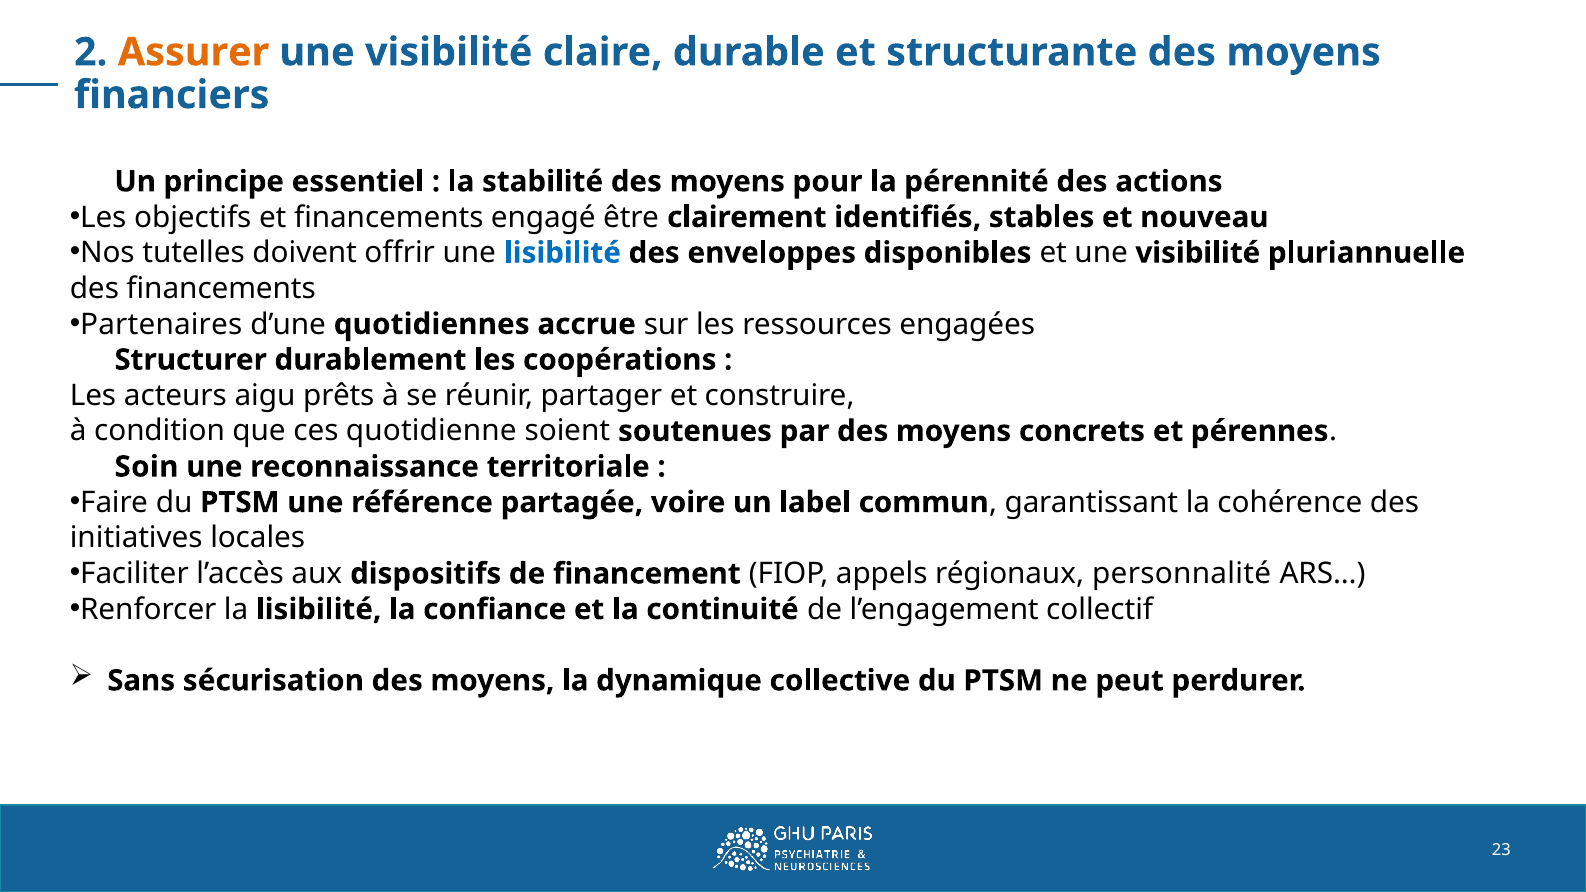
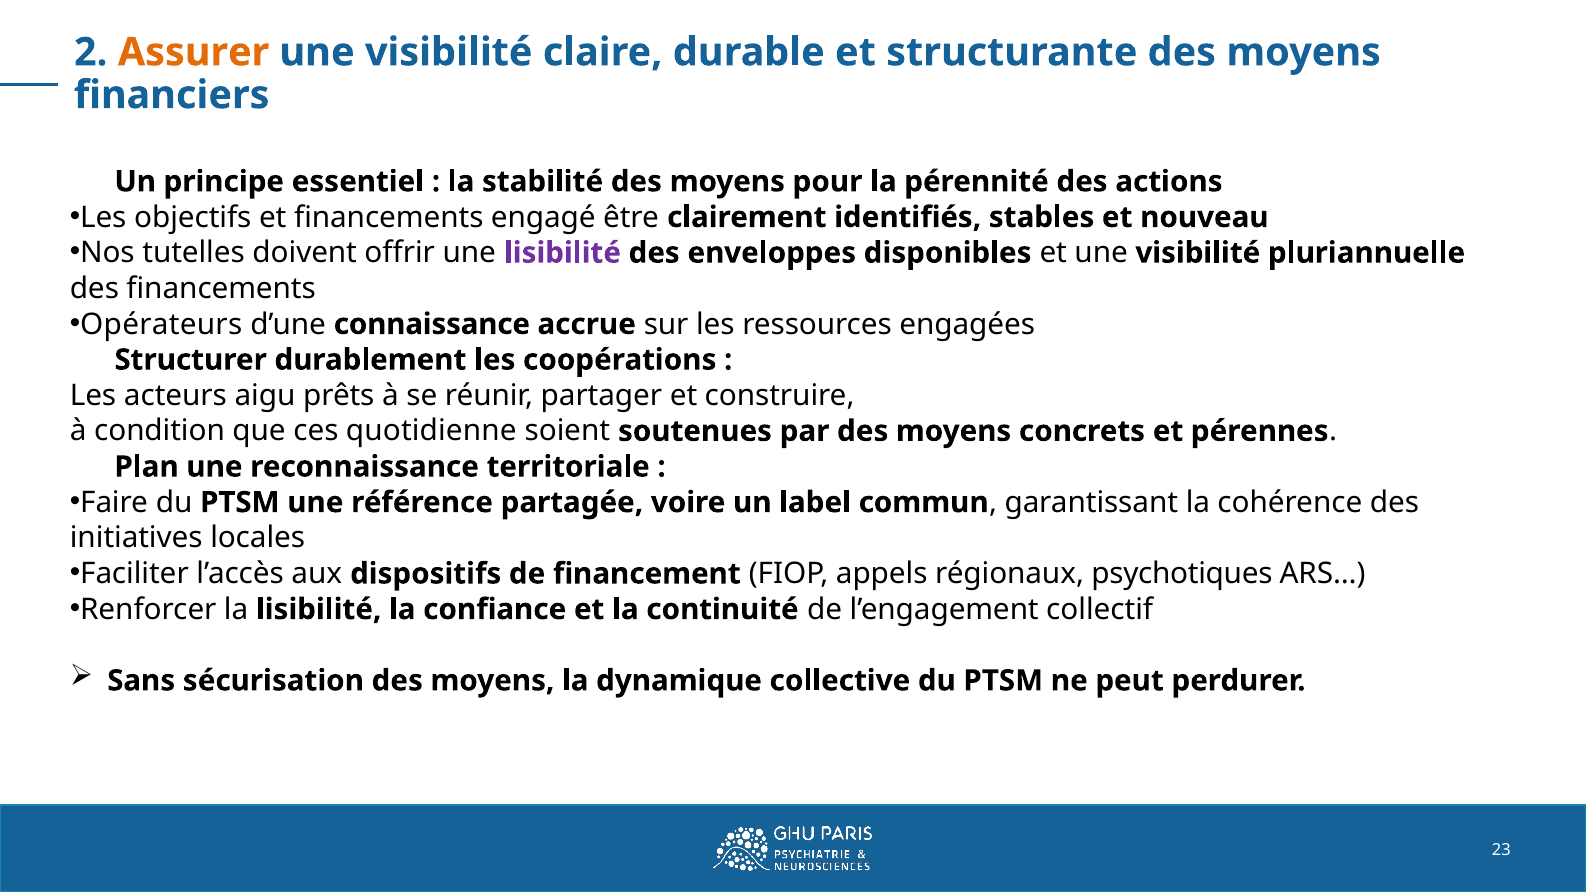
lisibilité colour: blue -> purple (562, 253)
Partenaires: Partenaires -> Opérateurs (161, 324)
quotidiennes: quotidiennes -> connaissance (432, 324)
Soin: Soin -> Plan (147, 467)
personnalité: personnalité -> psychotiques (1182, 574)
